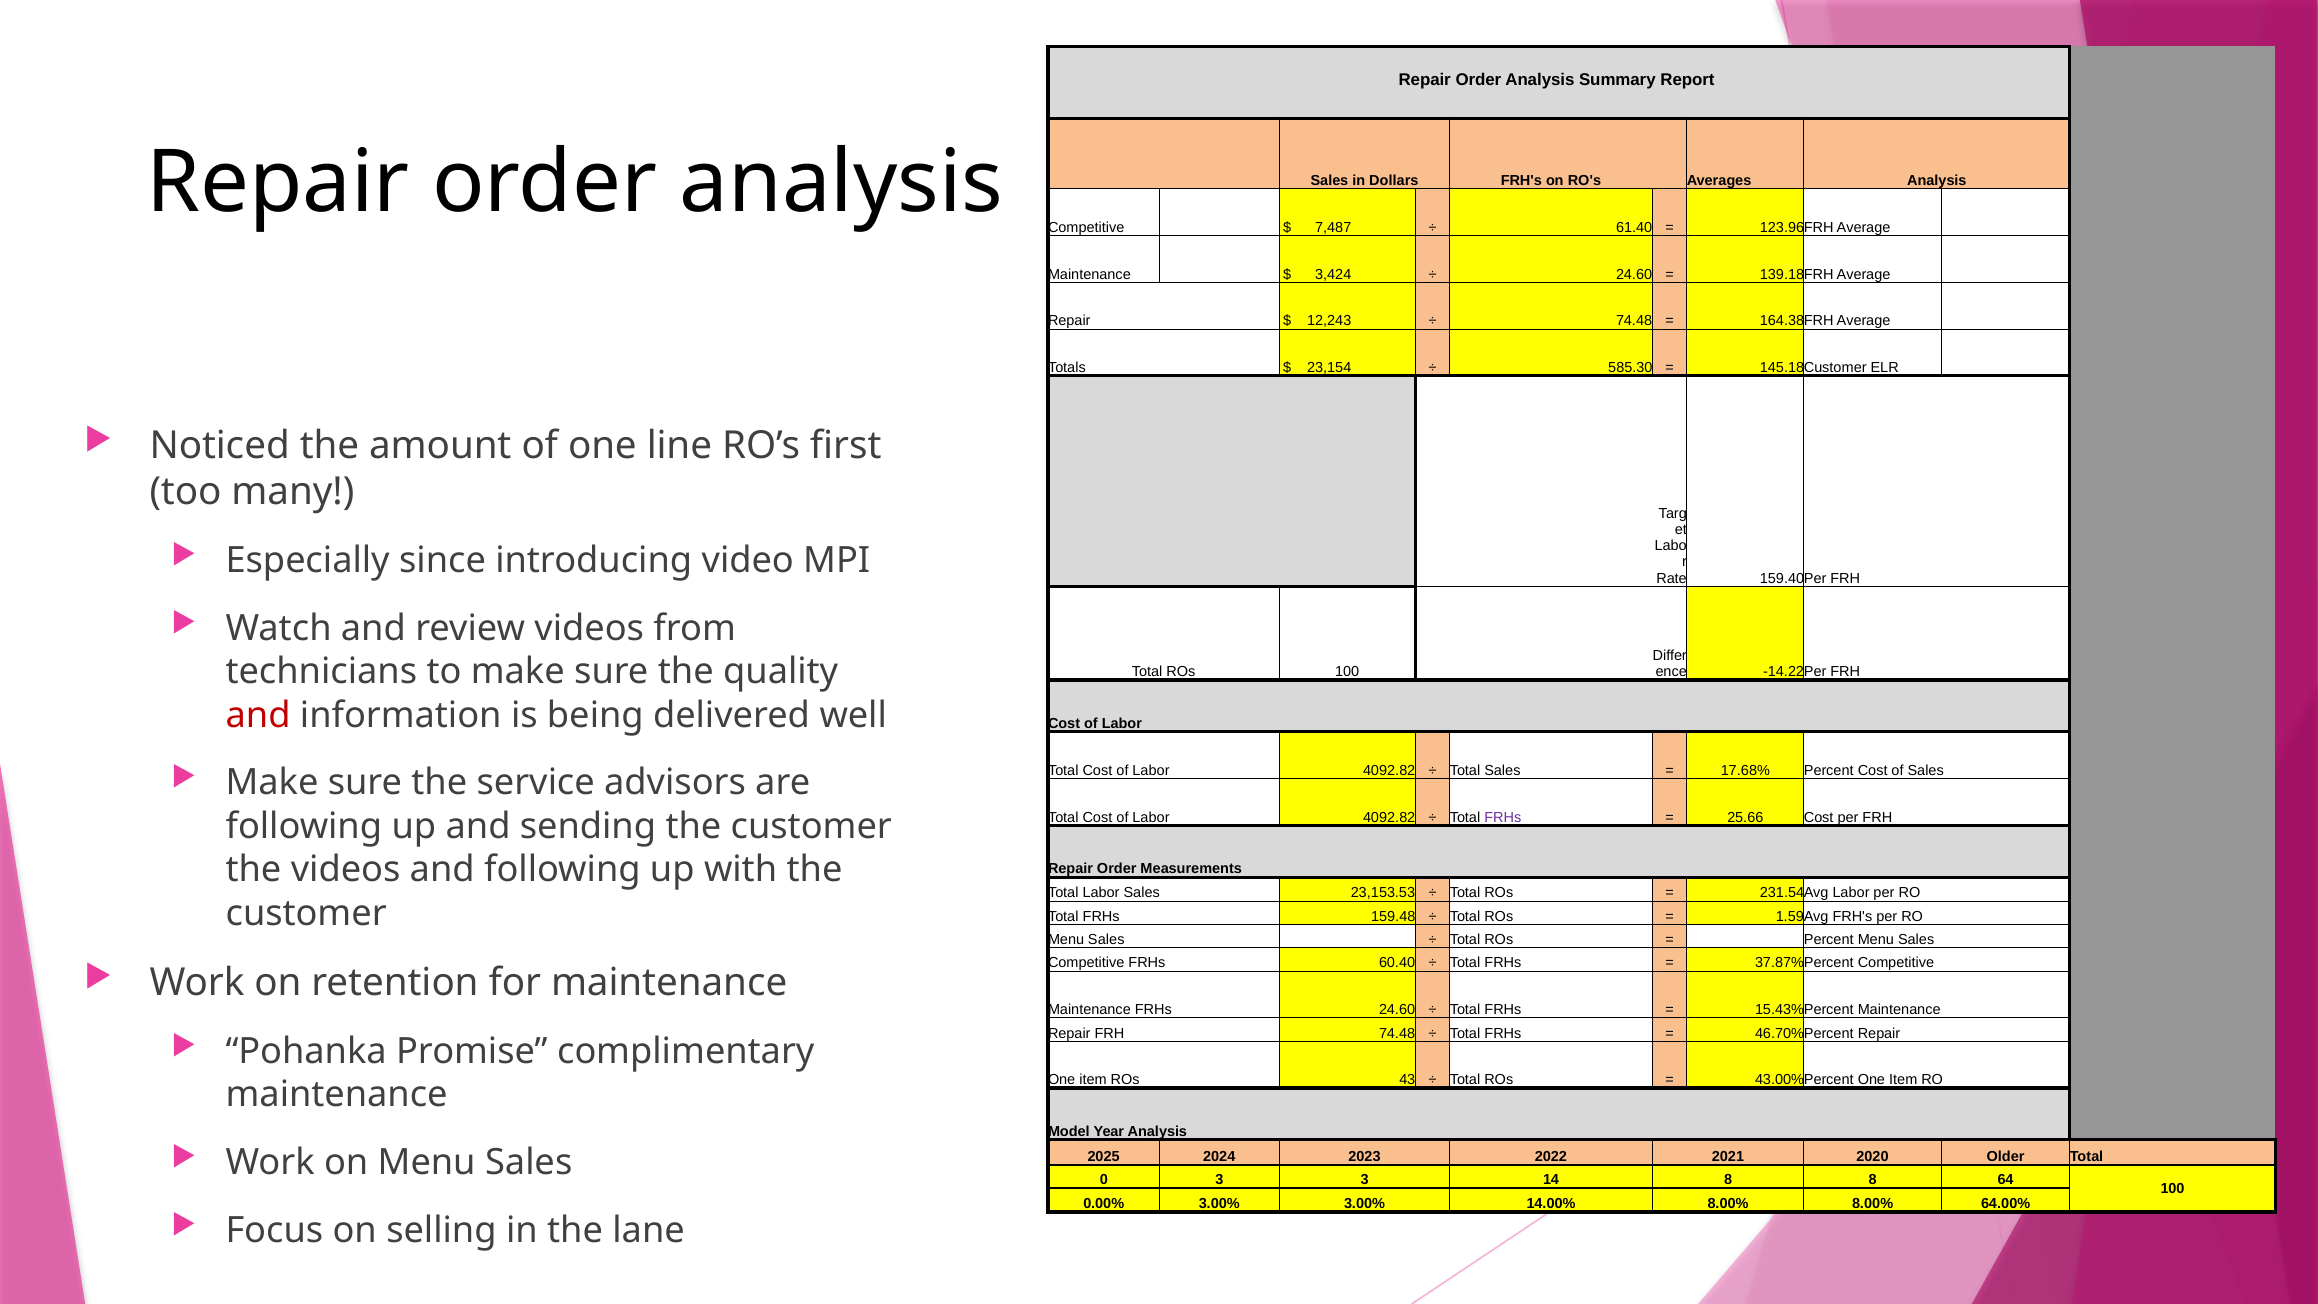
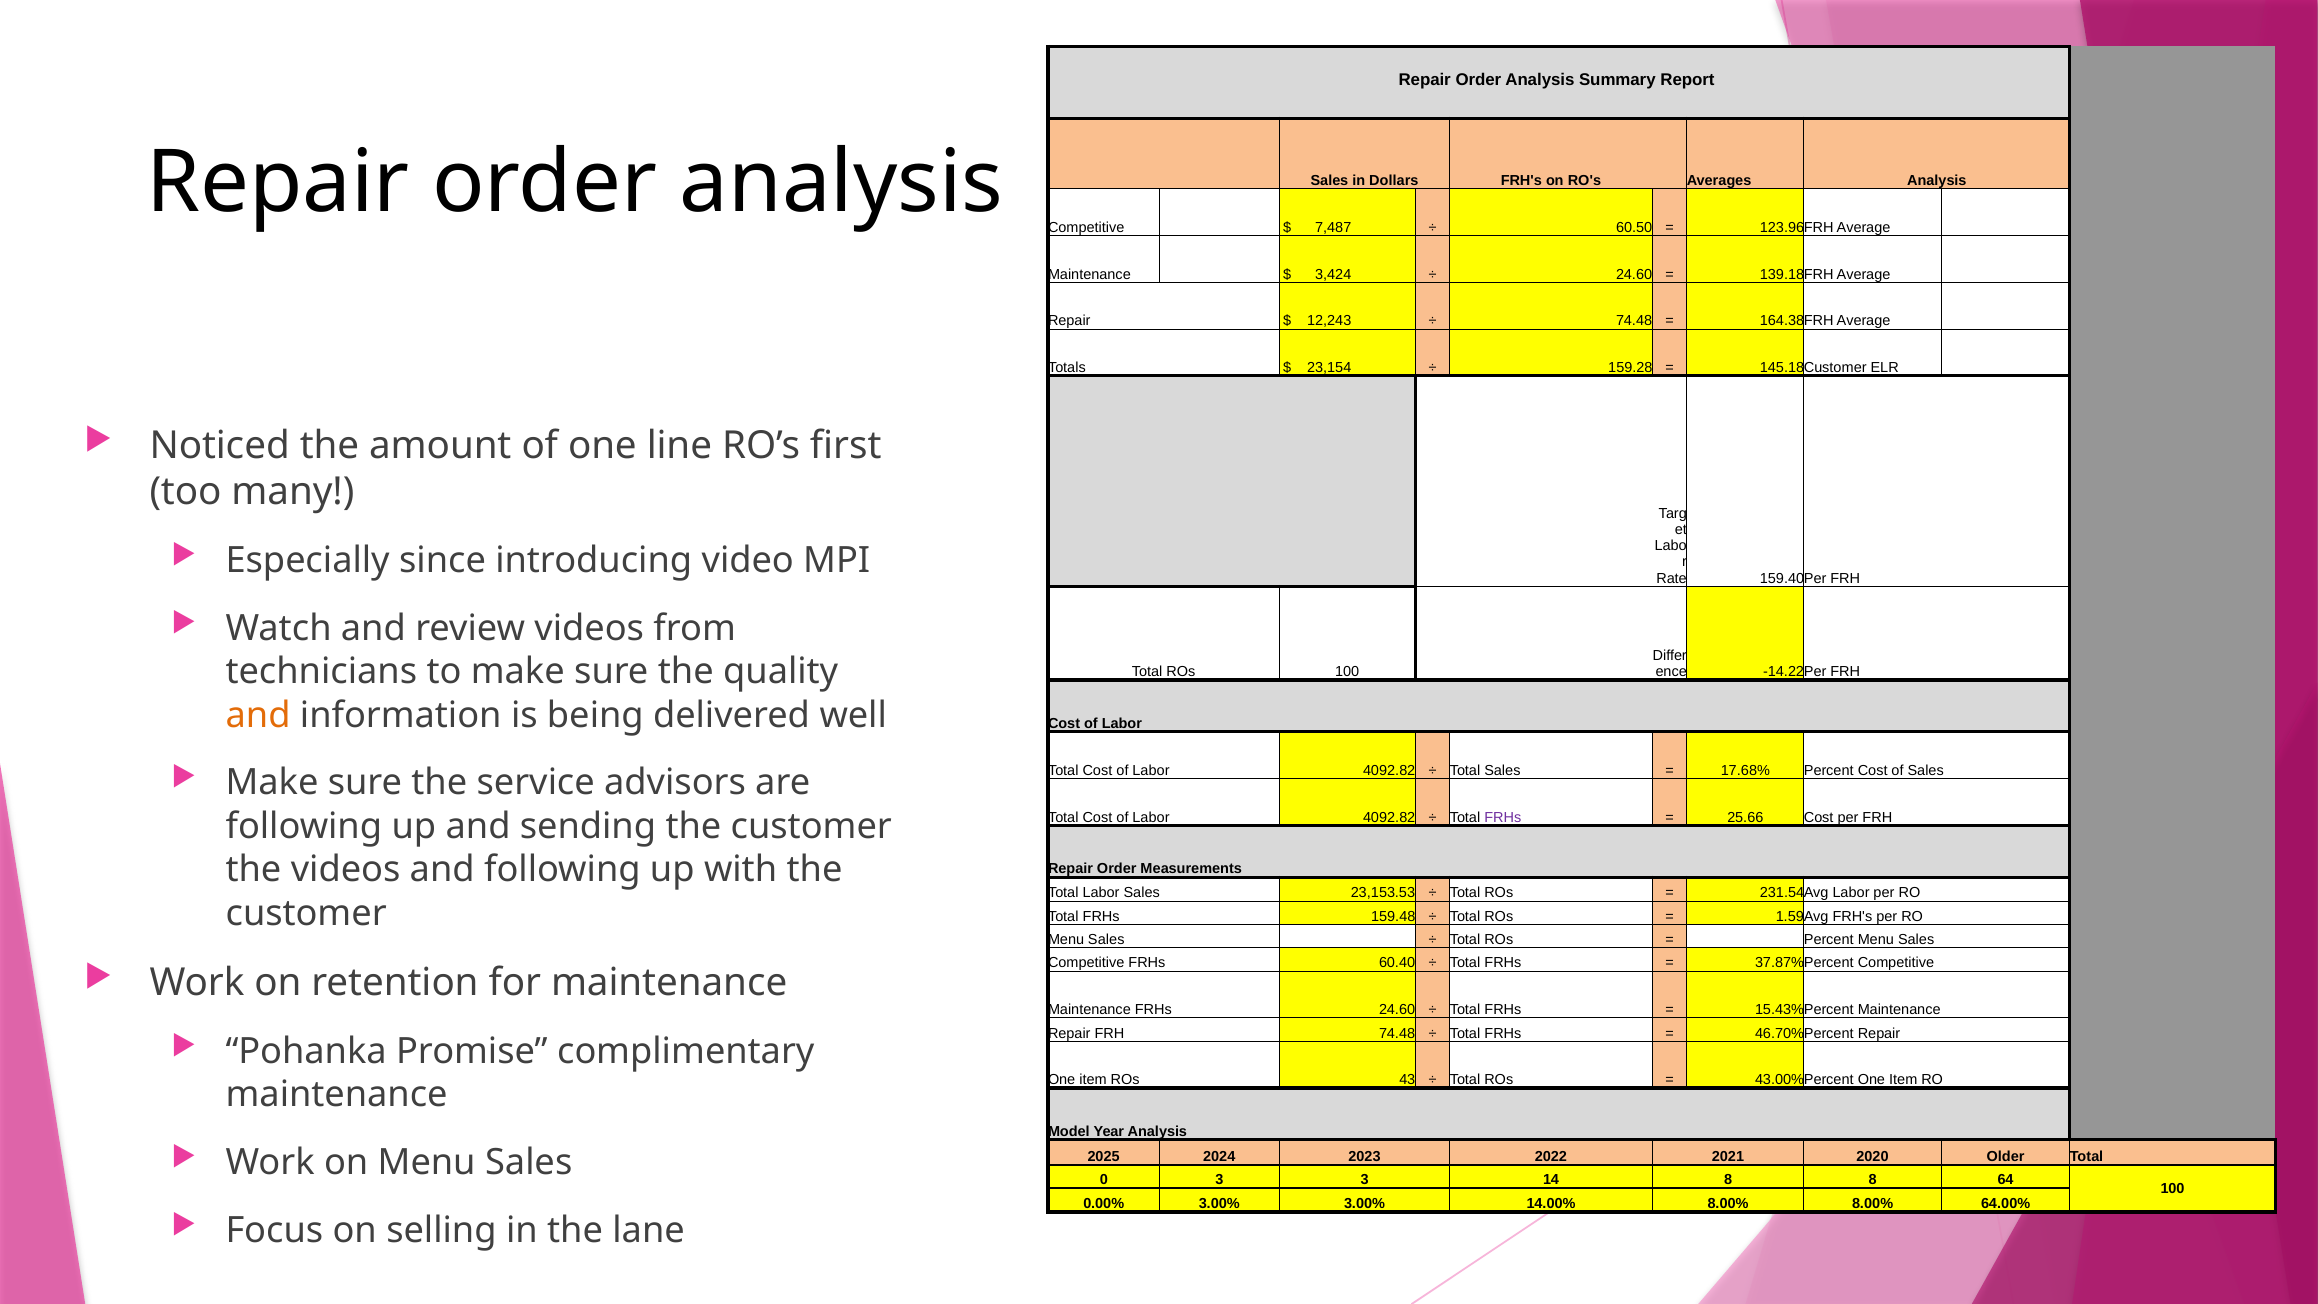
61.40: 61.40 -> 60.50 (1634, 228)
585.30: 585.30 -> 159.28 (1630, 368)
and colour: red -> orange (258, 715)
